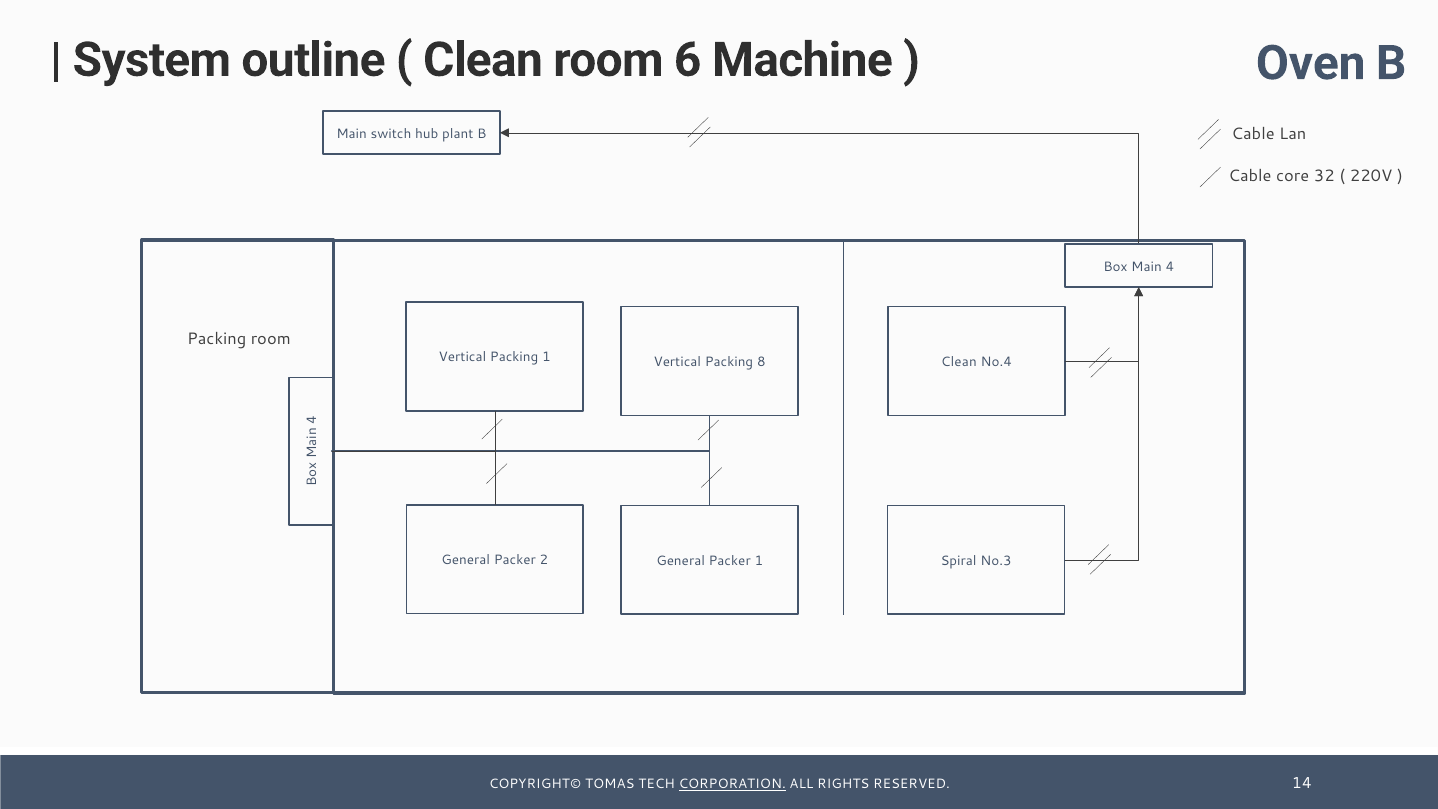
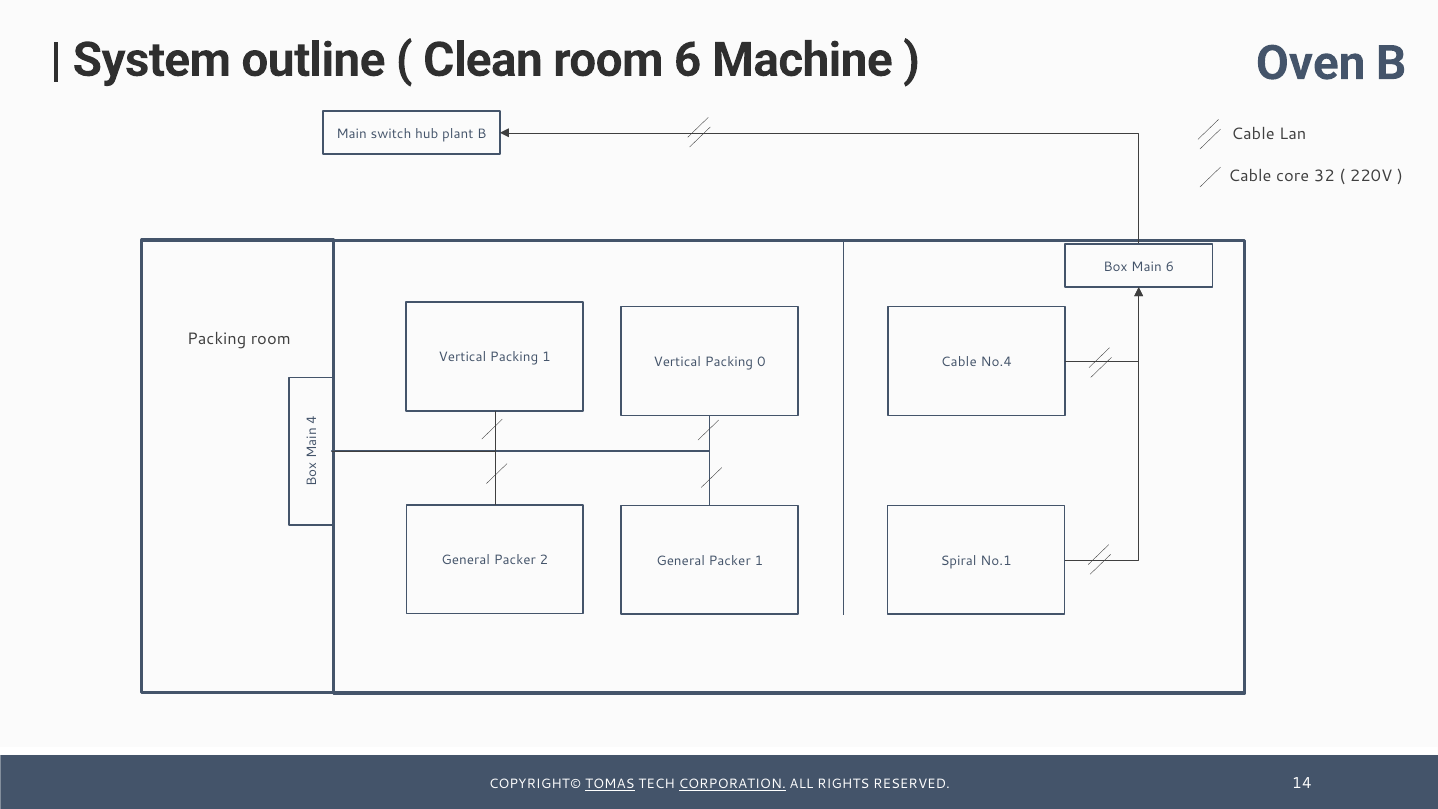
Main 4: 4 -> 6 (1170, 267)
8: 8 -> 0 (761, 362)
Clean: Clean -> Cable (959, 362)
No.3: No.3 -> No.1 (996, 561)
TOMAS underline: none -> present (610, 784)
